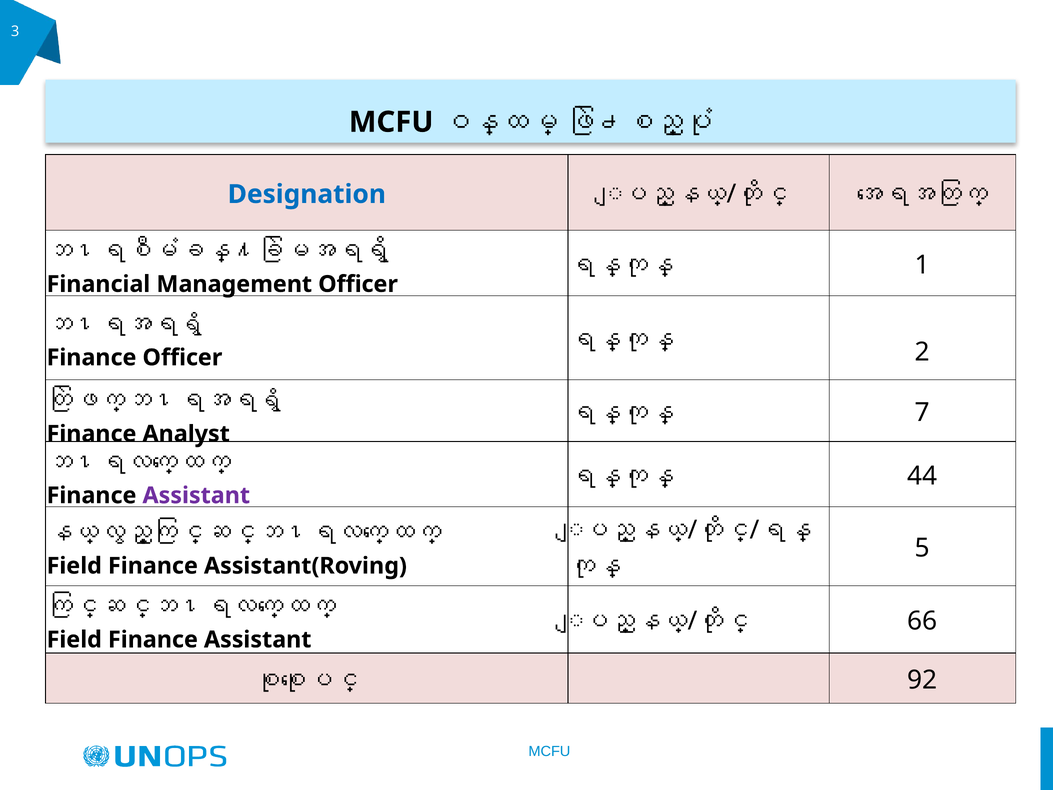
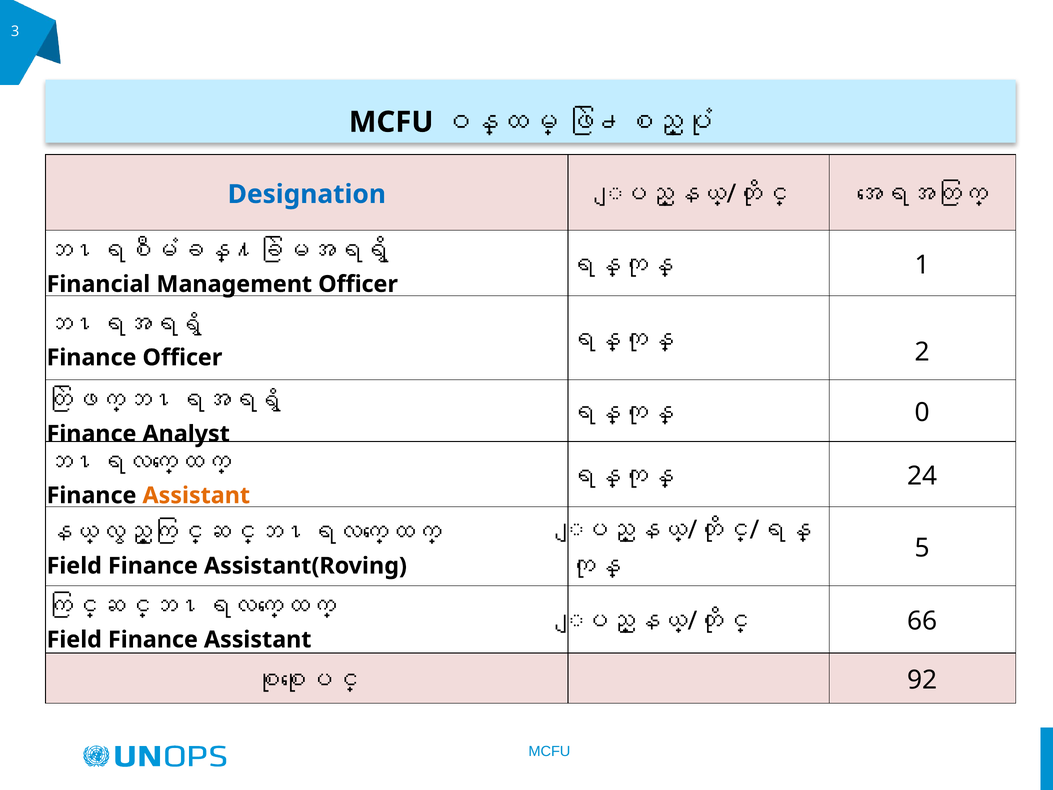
7: 7 -> 0 (922, 413)
44: 44 -> 24 (922, 476)
Assistant colour: purple -> orange (196, 495)
